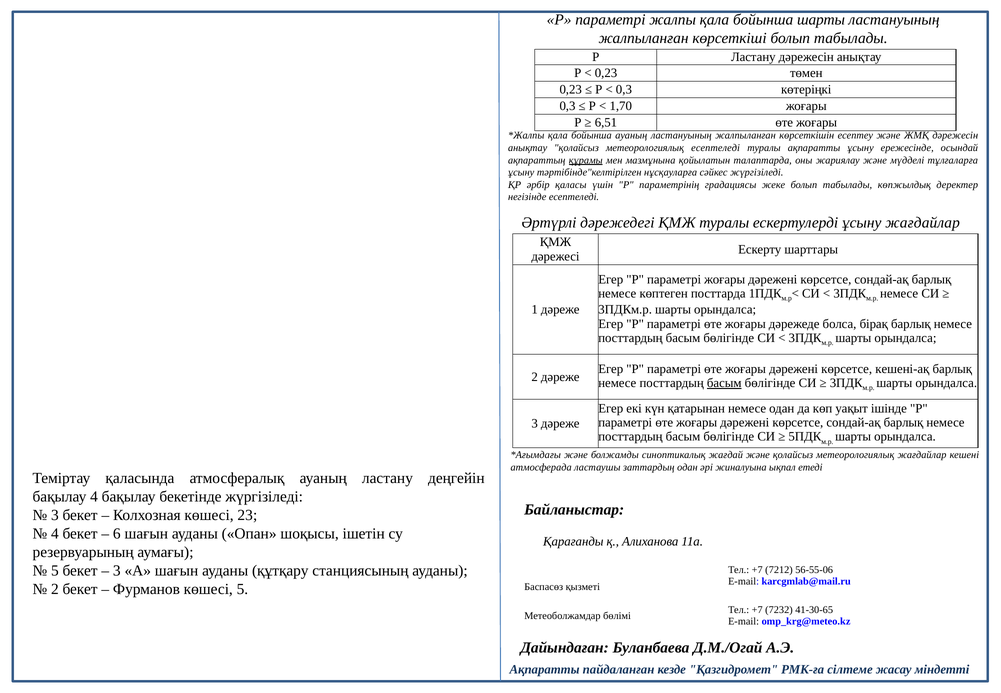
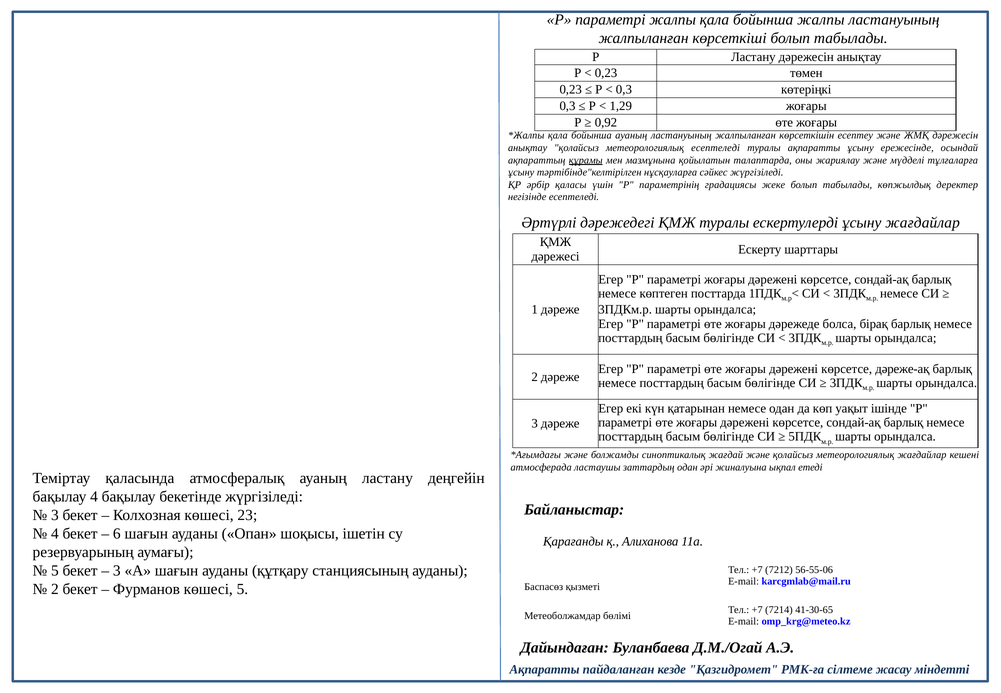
бойынша шарты: шарты -> жалпы (821, 20)
1,70: 1,70 -> 1,29 (621, 106)
6,51: 6,51 -> 0,92 (606, 122)
кешені-ақ: кешені-ақ -> дәреже-ақ (902, 369)
басым underline: present -> none (724, 383)
7232: 7232 -> 7214 (779, 610)
